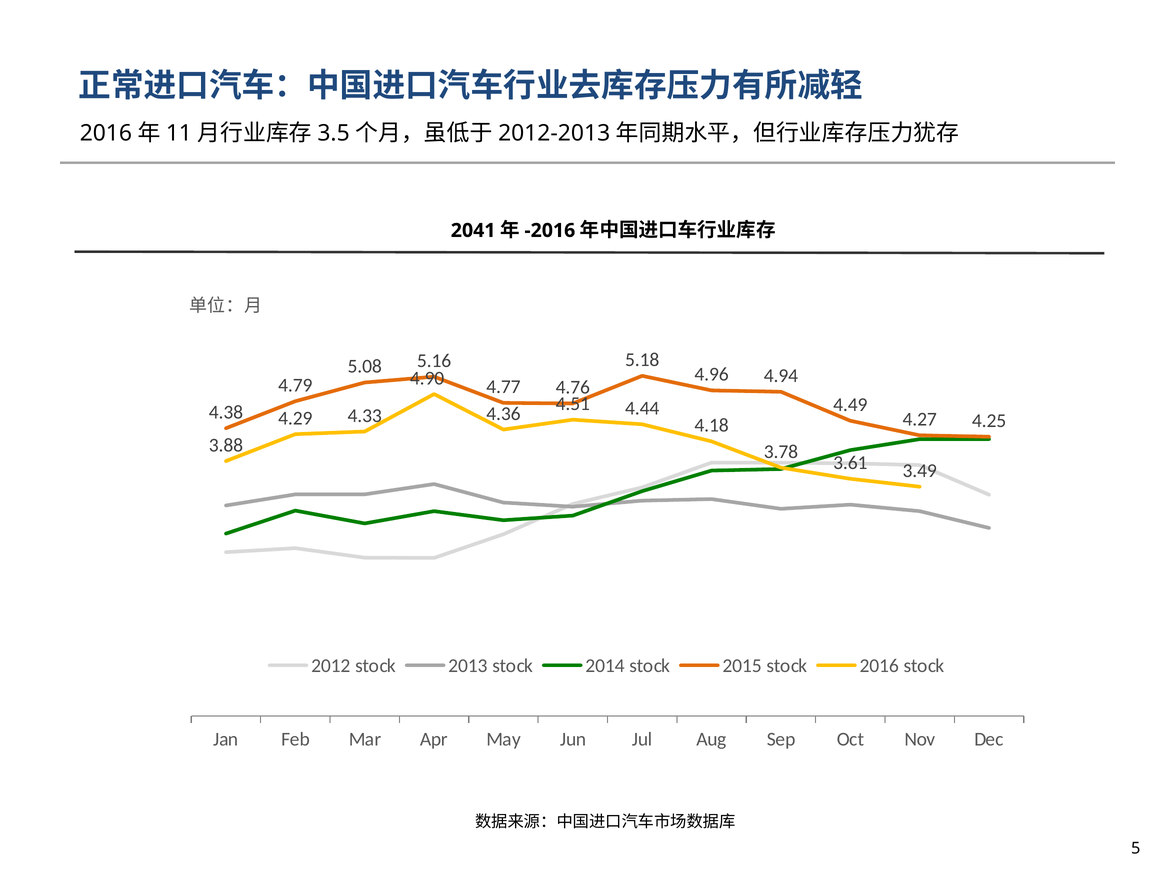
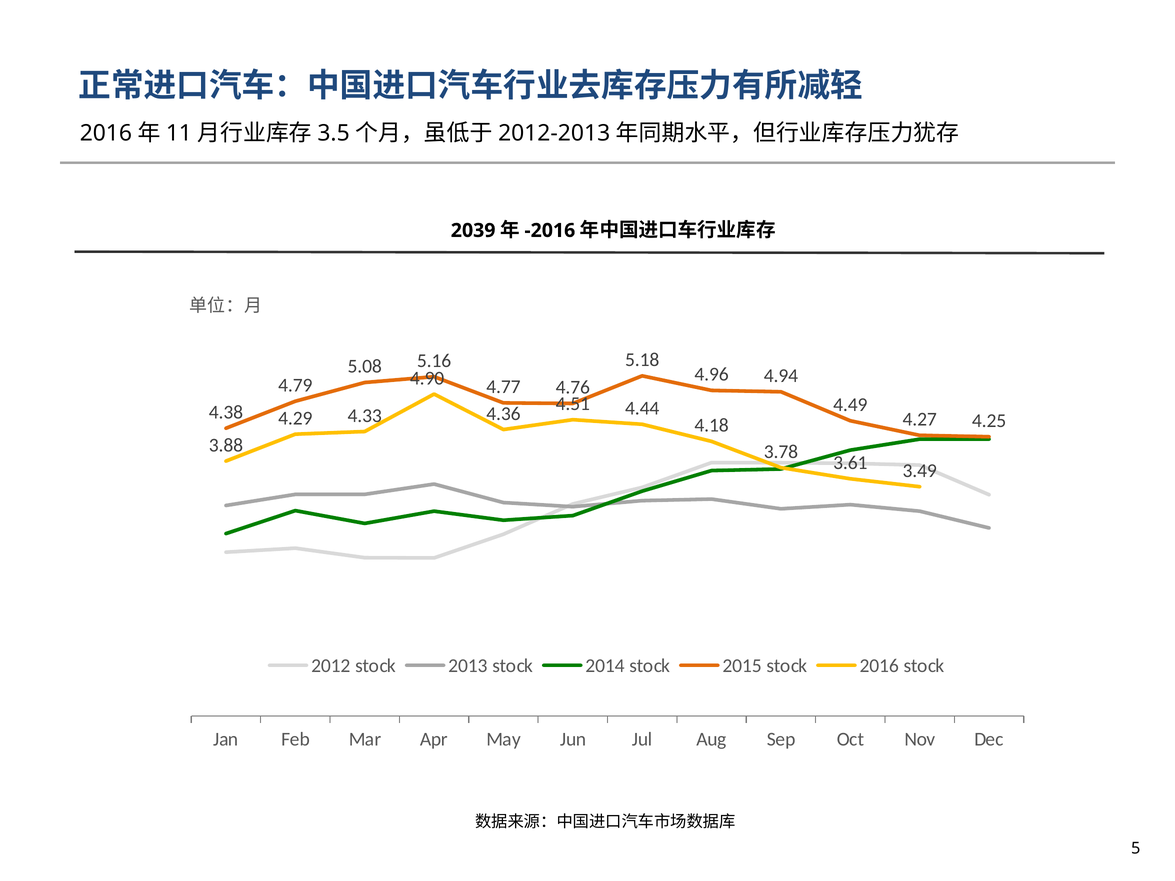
2041: 2041 -> 2039 (473, 231)
